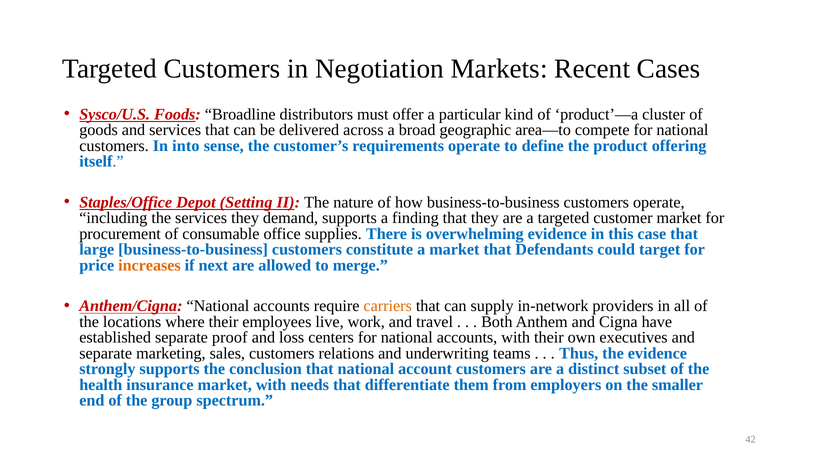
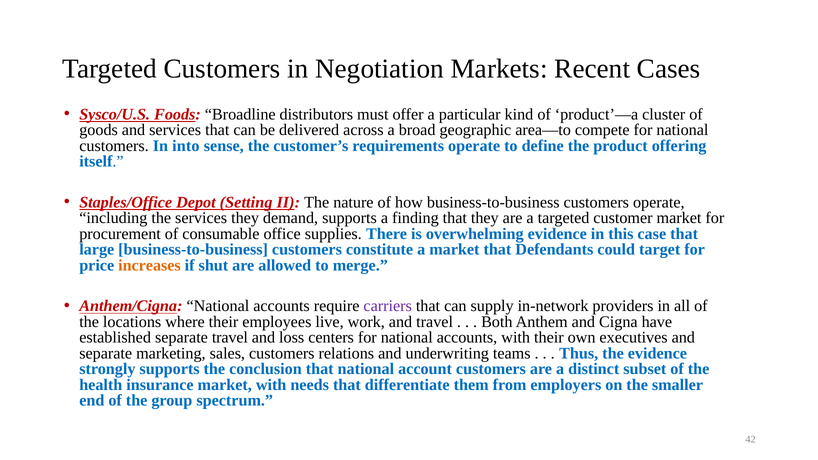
next: next -> shut (213, 265)
carriers colour: orange -> purple (388, 306)
separate proof: proof -> travel (230, 338)
